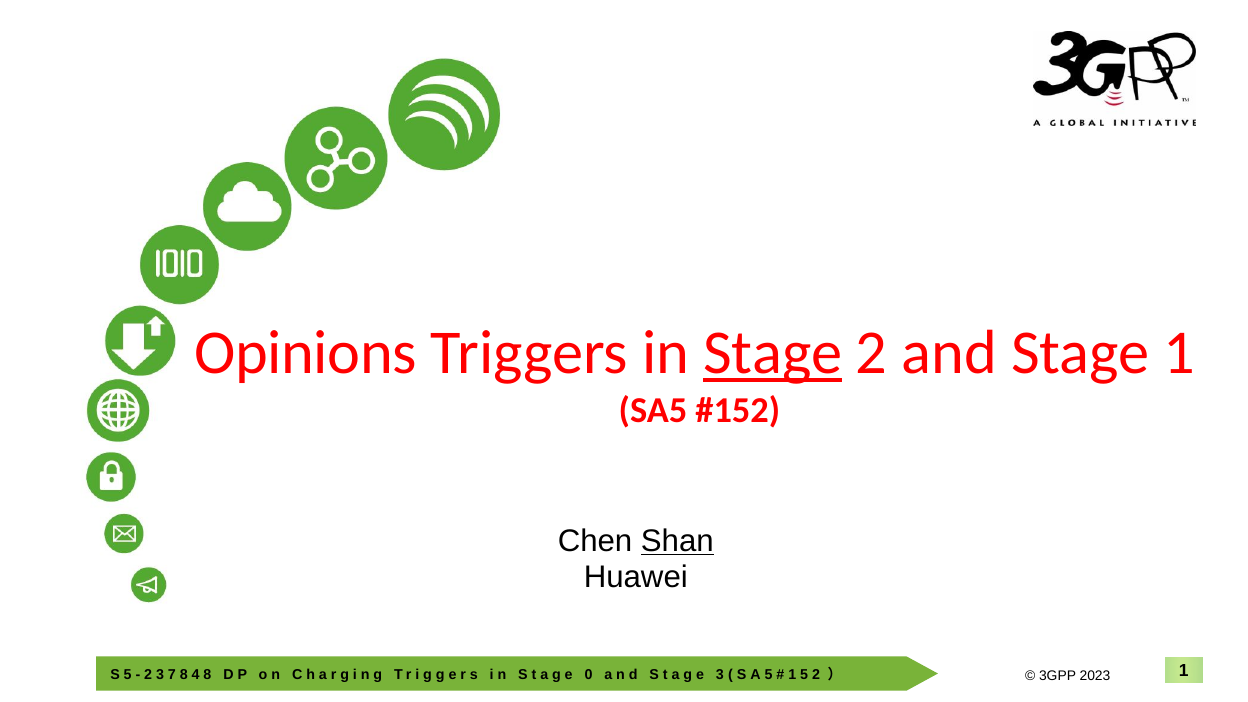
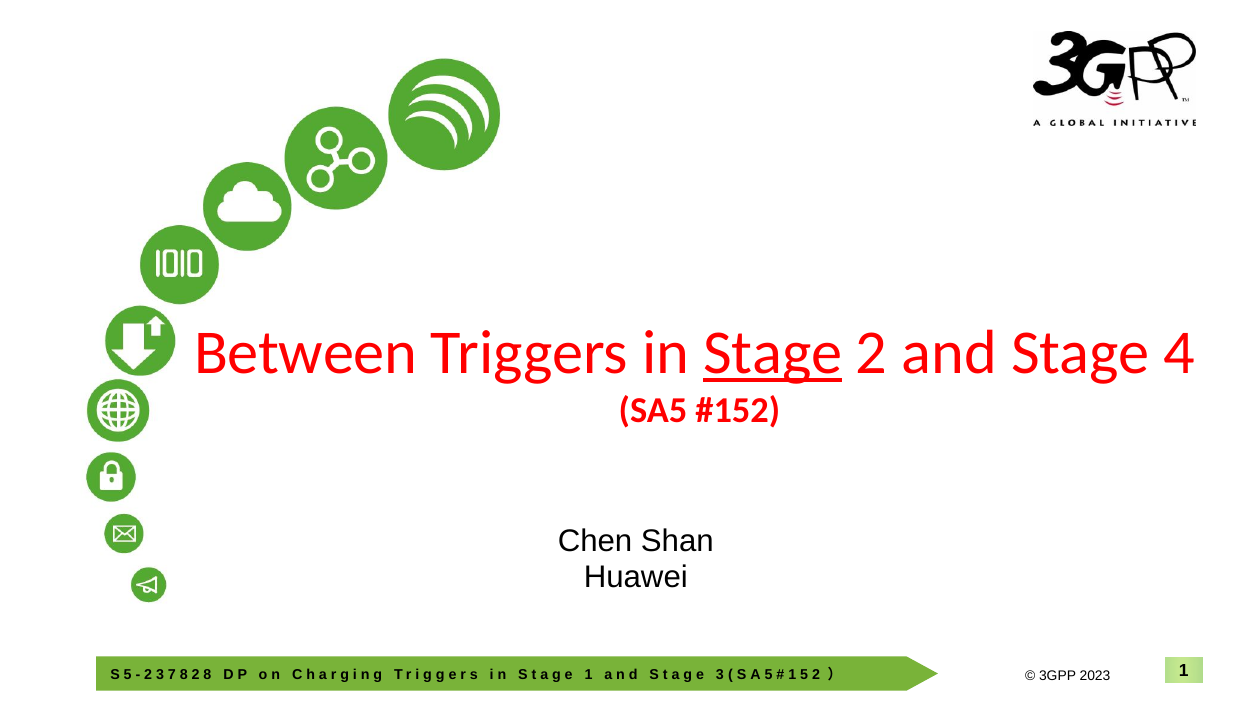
Opinions: Opinions -> Between (306, 353)
Stage 1: 1 -> 4 (1179, 353)
Shan underline: present -> none (677, 541)
4: 4 -> 2 (196, 674)
0: 0 -> 1 (589, 674)
